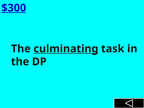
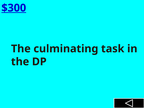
culminating underline: present -> none (66, 49)
